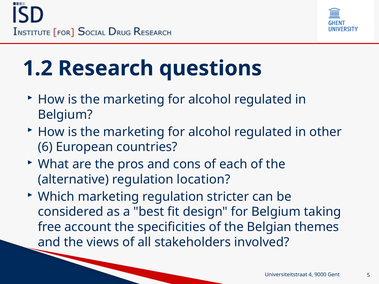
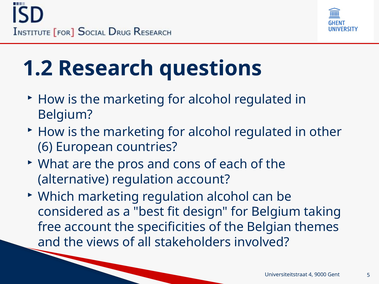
regulation location: location -> account (203, 180)
regulation stricter: stricter -> alcohol (228, 197)
